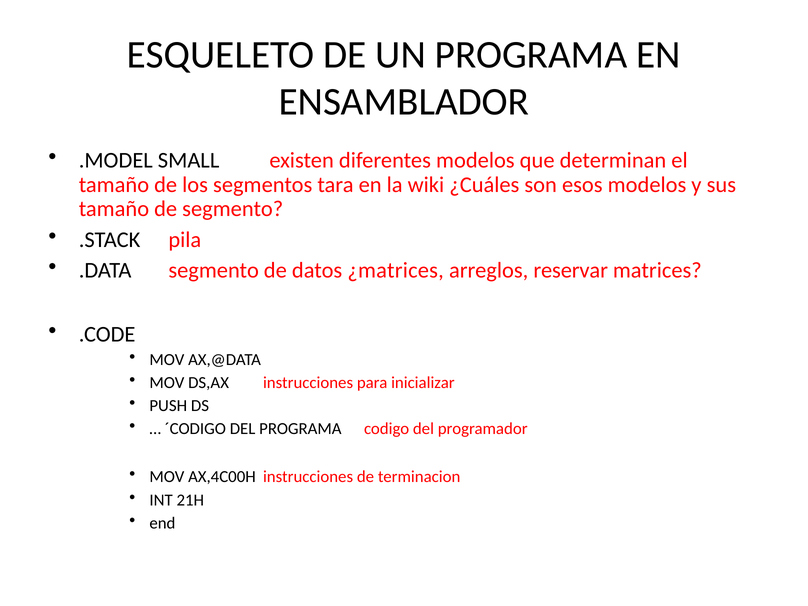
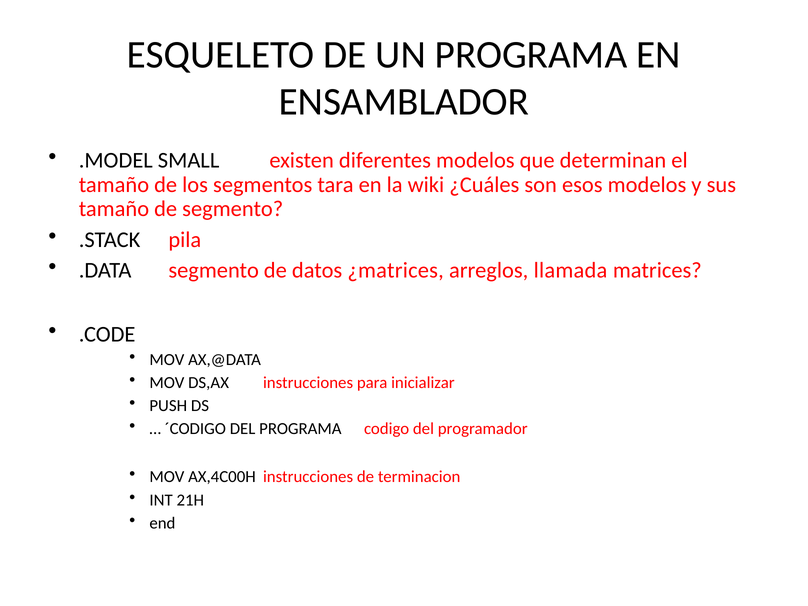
reservar: reservar -> llamada (570, 270)
